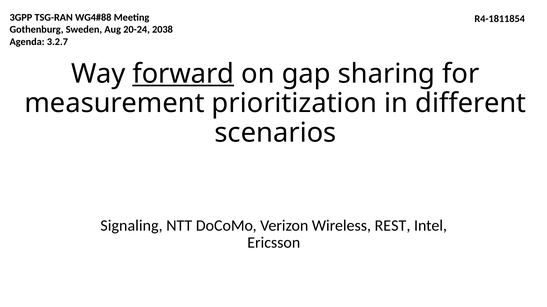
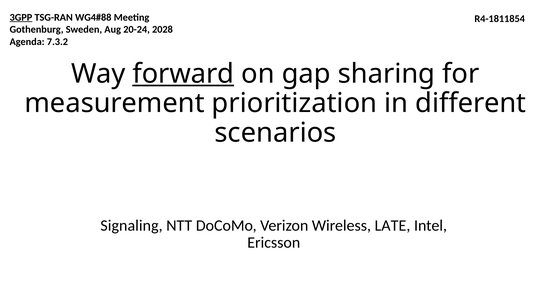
3GPP underline: none -> present (21, 17)
2038: 2038 -> 2028 (162, 30)
3.2.7: 3.2.7 -> 7.3.2 (57, 42)
REST: REST -> LATE (392, 226)
